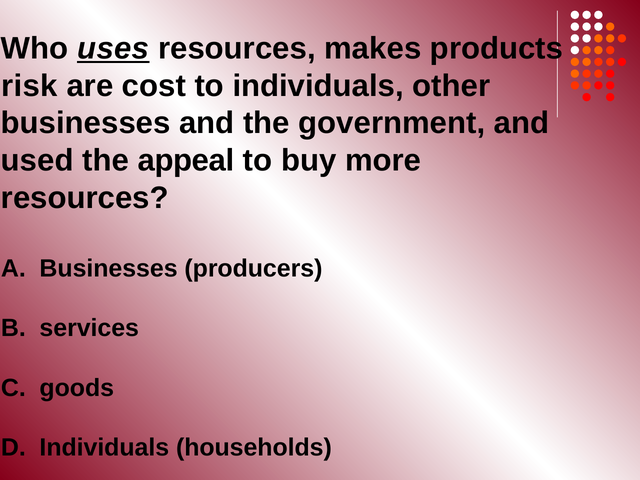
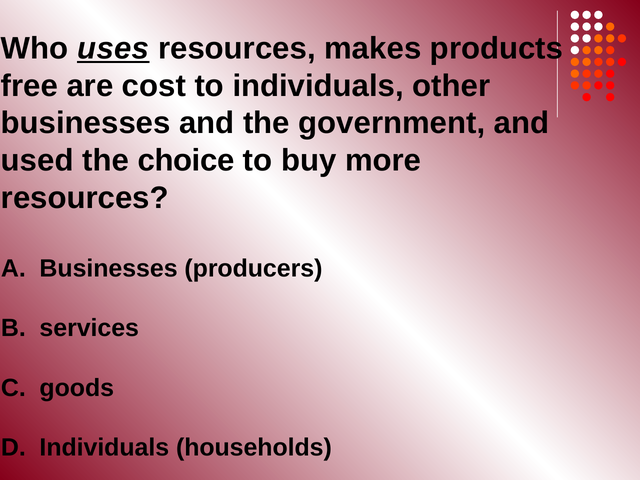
risk: risk -> free (29, 86)
appeal: appeal -> choice (186, 160)
